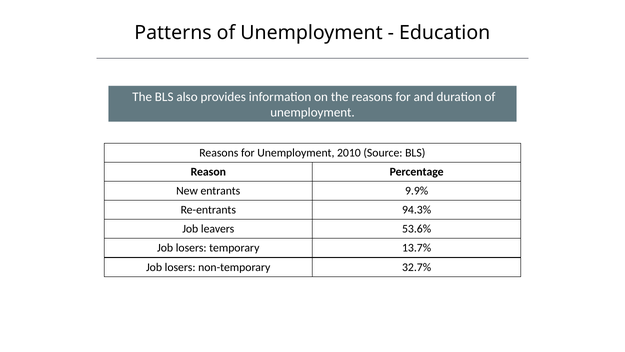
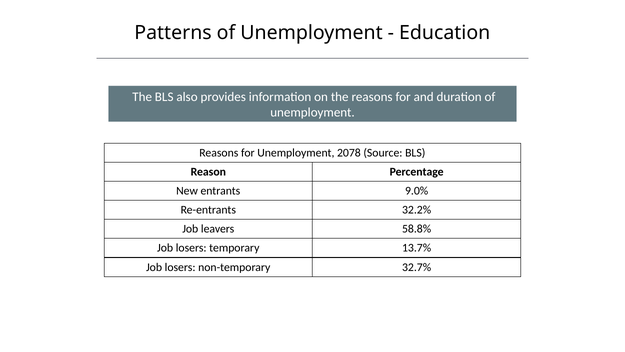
2010: 2010 -> 2078 (349, 153)
9.9%: 9.9% -> 9.0% (417, 191)
94.3%: 94.3% -> 32.2% (417, 210)
53.6%: 53.6% -> 58.8% (417, 229)
